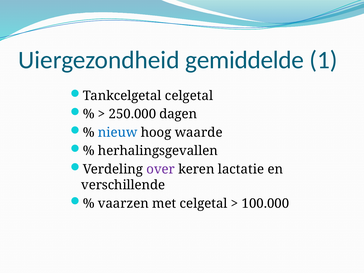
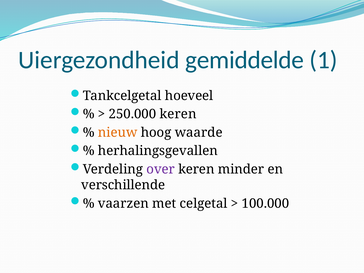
Tankcelgetal celgetal: celgetal -> hoeveel (189, 96)
250.000 dagen: dagen -> keren (178, 114)
nieuw colour: blue -> orange (118, 132)
lactatie: lactatie -> minder (241, 169)
